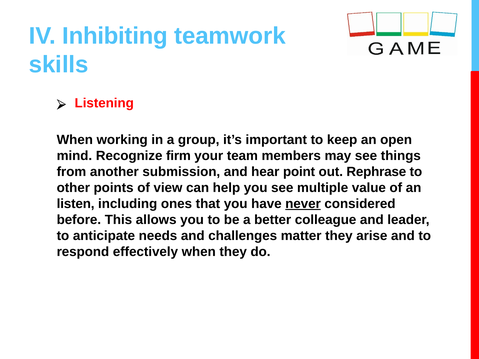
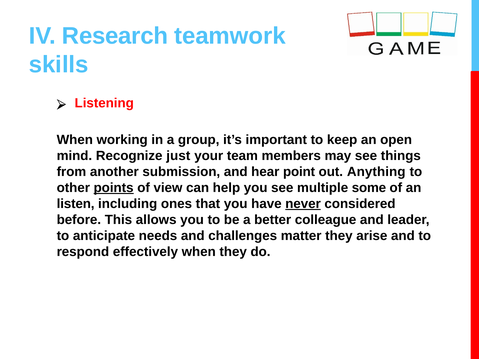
Inhibiting: Inhibiting -> Research (115, 36)
firm: firm -> just (178, 156)
Rephrase: Rephrase -> Anything (376, 172)
points underline: none -> present (114, 188)
value: value -> some (369, 188)
